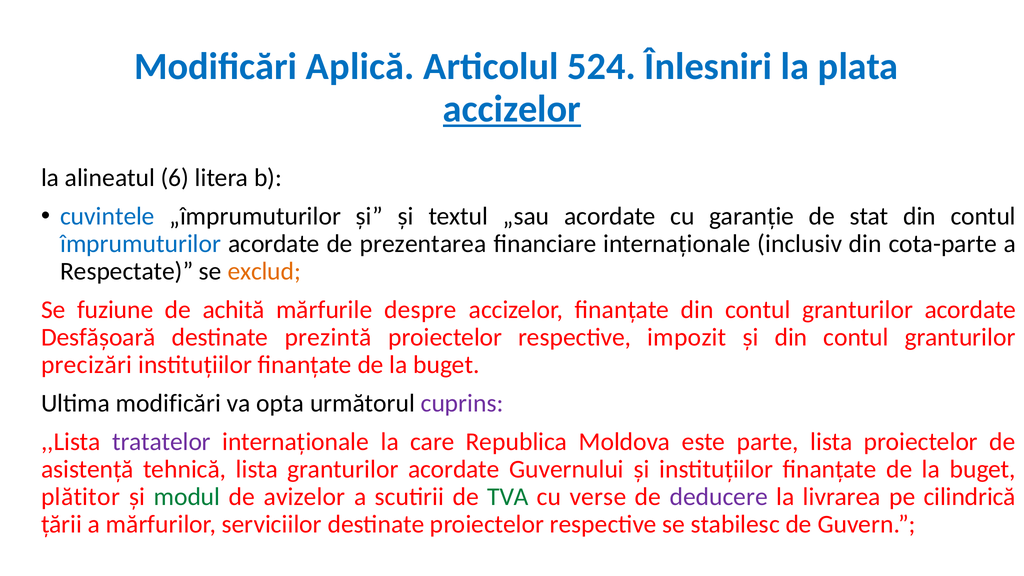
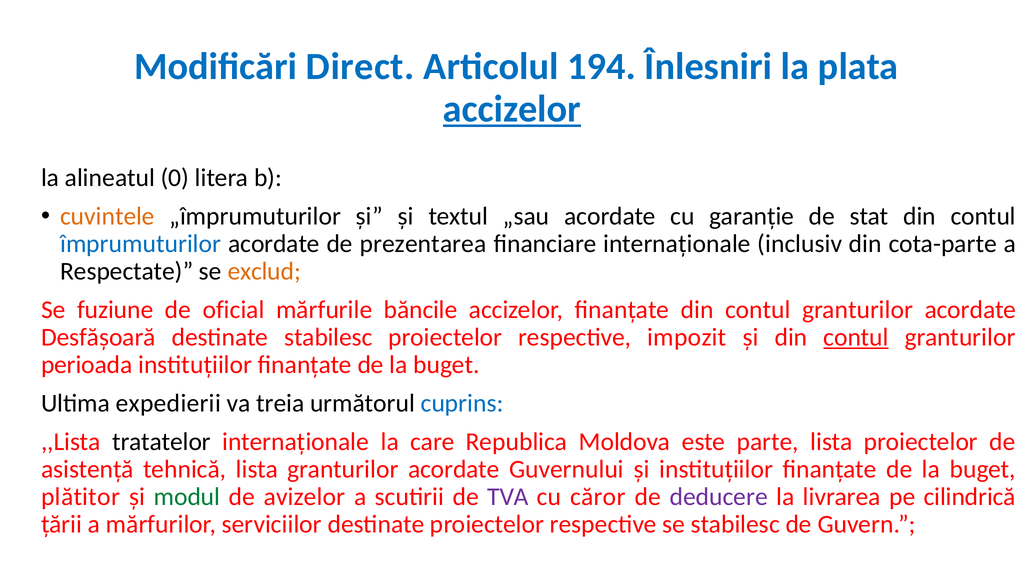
Aplică: Aplică -> Direct (360, 67)
524: 524 -> 194 (602, 67)
6: 6 -> 0 (175, 178)
cuvintele colour: blue -> orange (107, 216)
achită: achită -> oficial (234, 310)
despre: despre -> băncile (421, 310)
destinate prezintă: prezintă -> stabilesc (328, 337)
contul underline: none -> present (856, 337)
precizări: precizări -> perioada (87, 365)
Ultima modificări: modificări -> expedierii (168, 403)
opta: opta -> treia (280, 403)
cuprins colour: purple -> blue (462, 403)
tratatelor colour: purple -> black (161, 442)
TVA colour: green -> purple (508, 497)
verse: verse -> căror (598, 497)
